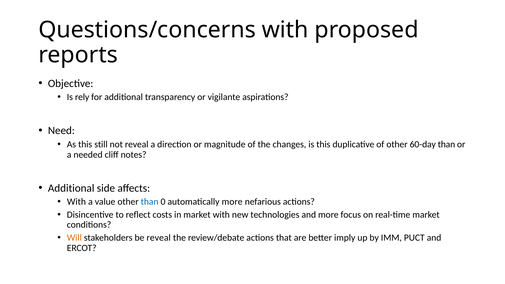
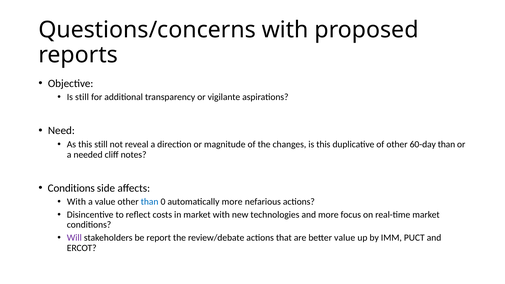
Is rely: rely -> still (82, 97)
Additional: Additional -> Conditions (71, 188)
Will colour: orange -> purple (74, 238)
be reveal: reveal -> report (159, 238)
better imply: imply -> value (345, 238)
